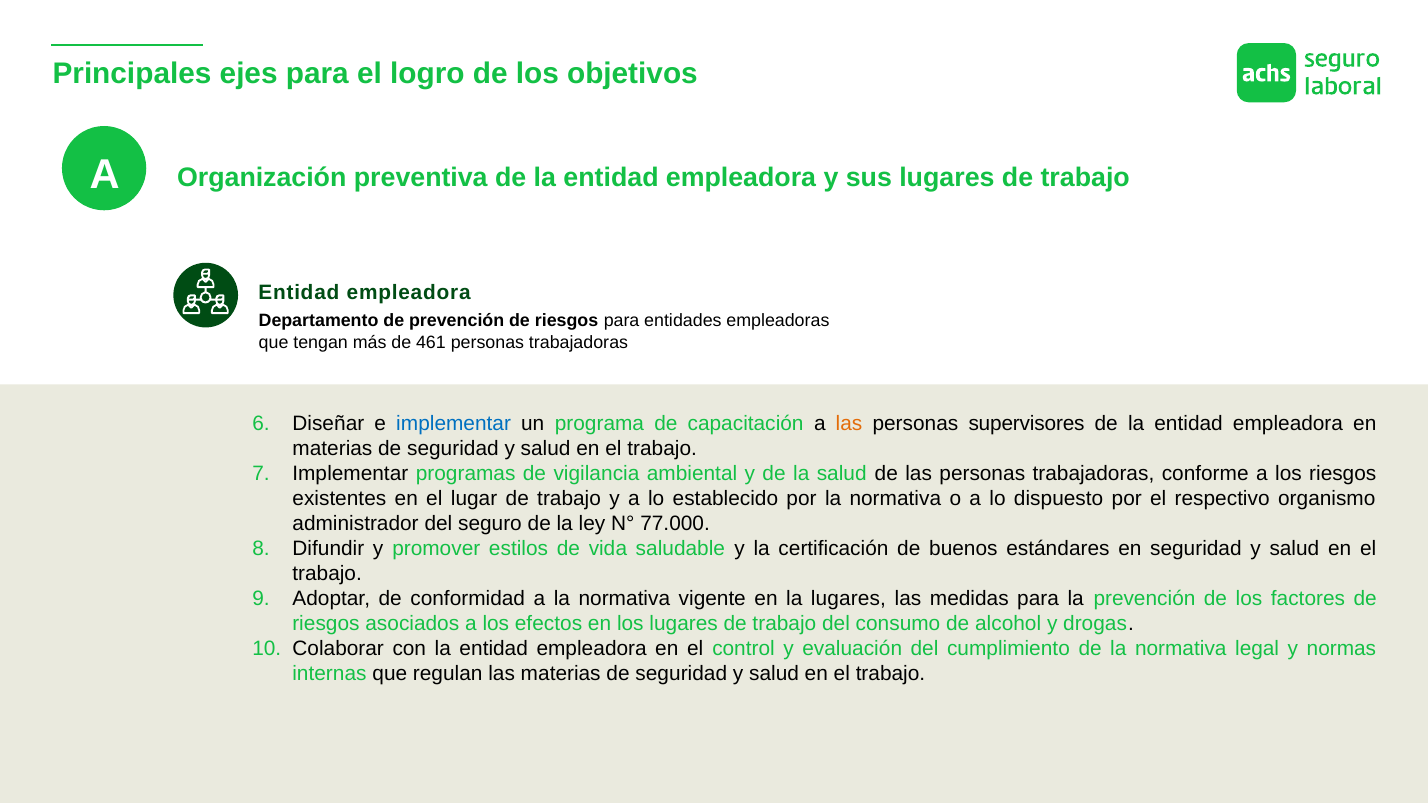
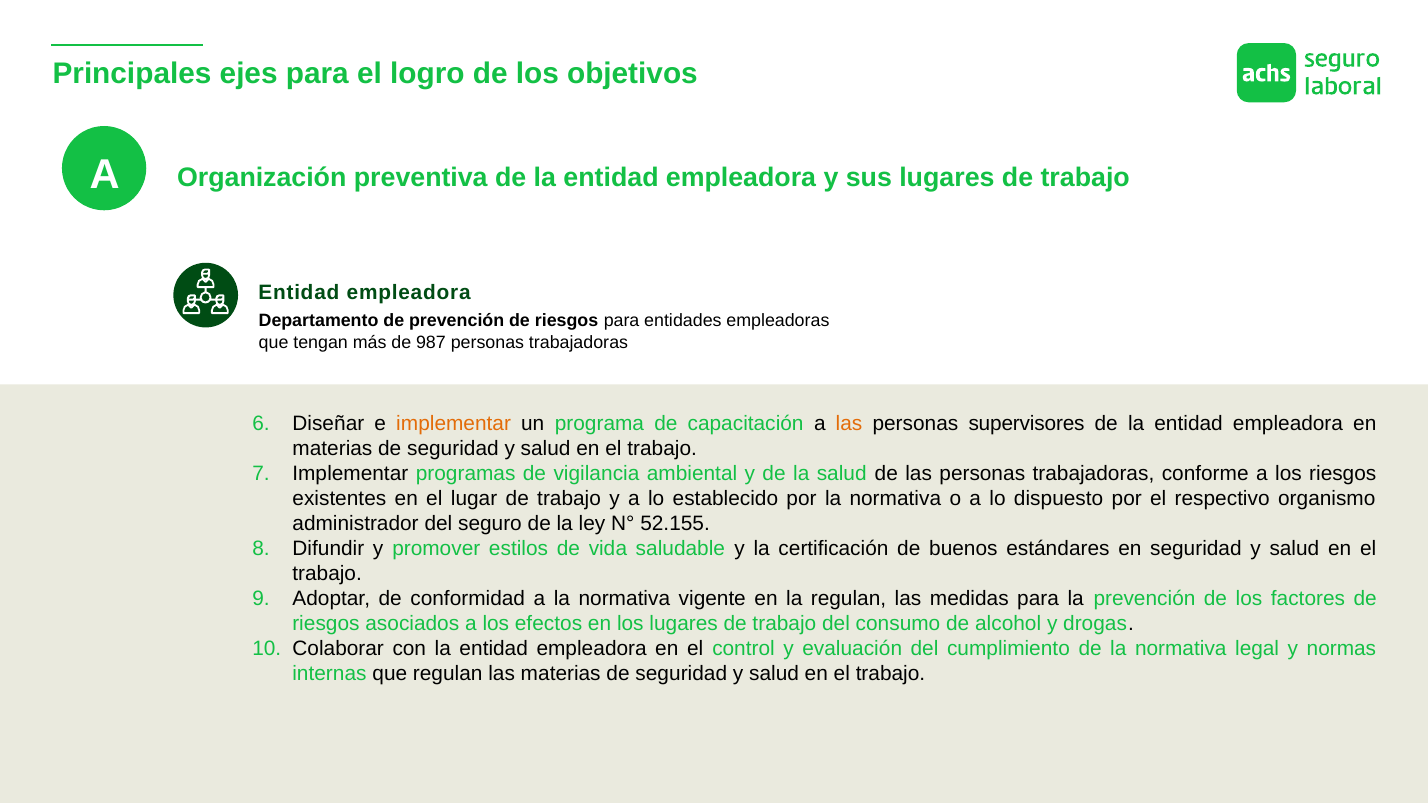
461: 461 -> 987 (431, 342)
implementar colour: blue -> orange (454, 423)
77.000: 77.000 -> 52.155 (675, 523)
la lugares: lugares -> regulan (848, 598)
